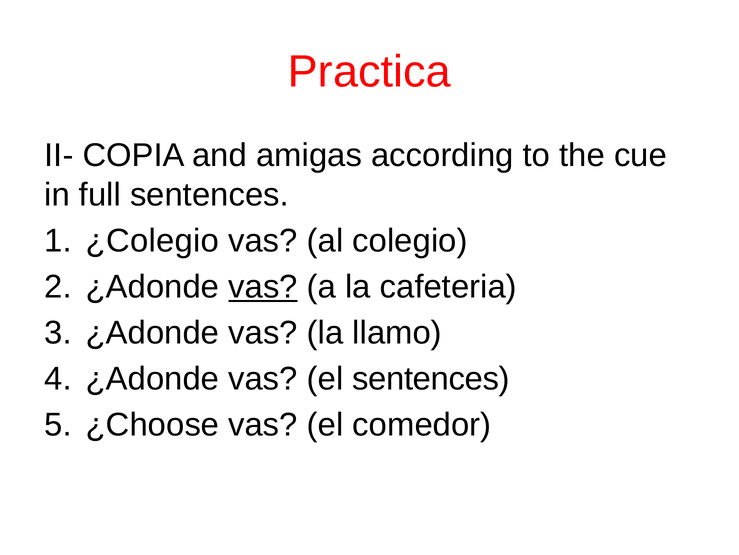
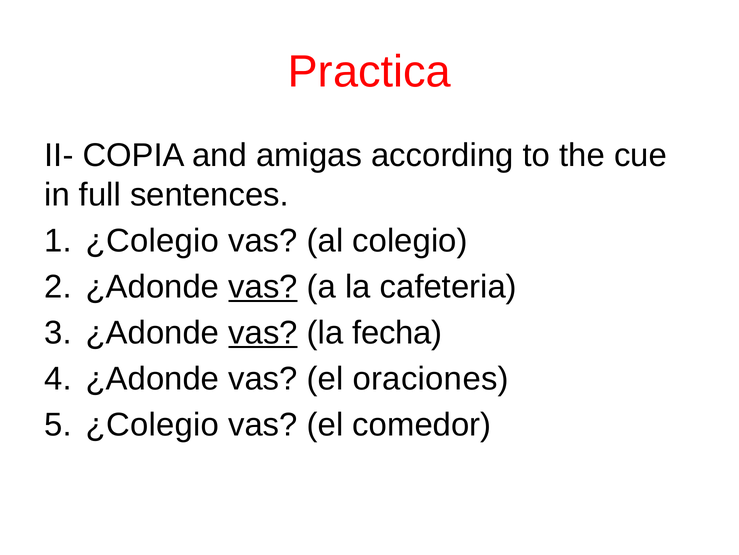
vas underline: none -> present (263, 332)
llamo: llamo -> fecha (397, 332)
el sentences: sentences -> oraciones (431, 378)
¿Choose: ¿Choose -> ¿Colegio (152, 424)
